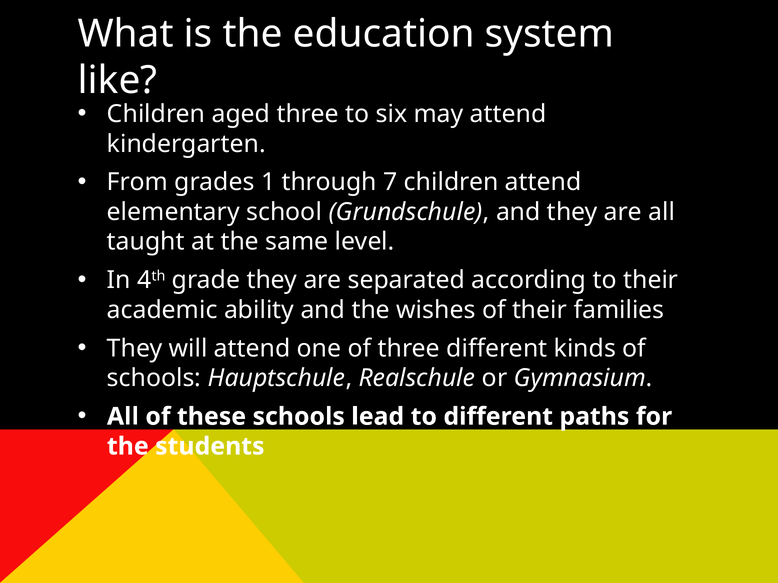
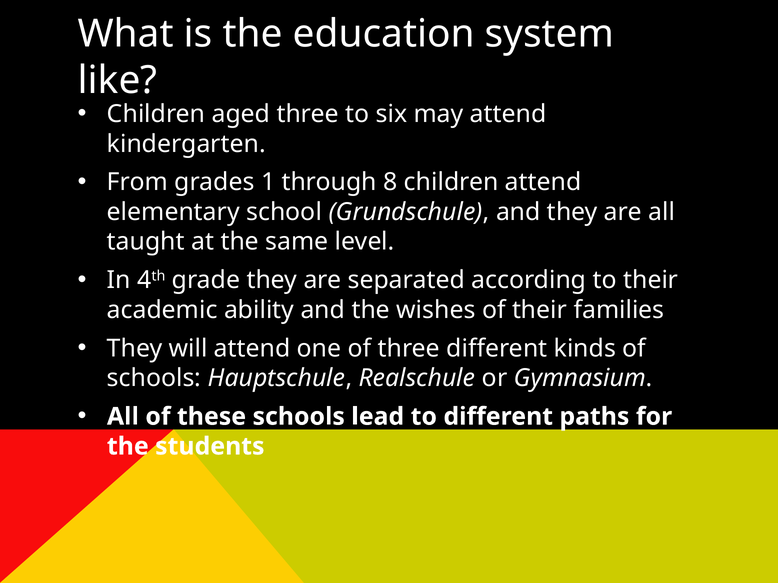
7: 7 -> 8 (390, 182)
